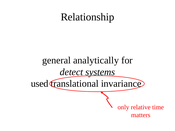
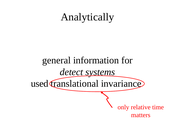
Relationship: Relationship -> Analytically (87, 17)
analytically: analytically -> information (96, 60)
